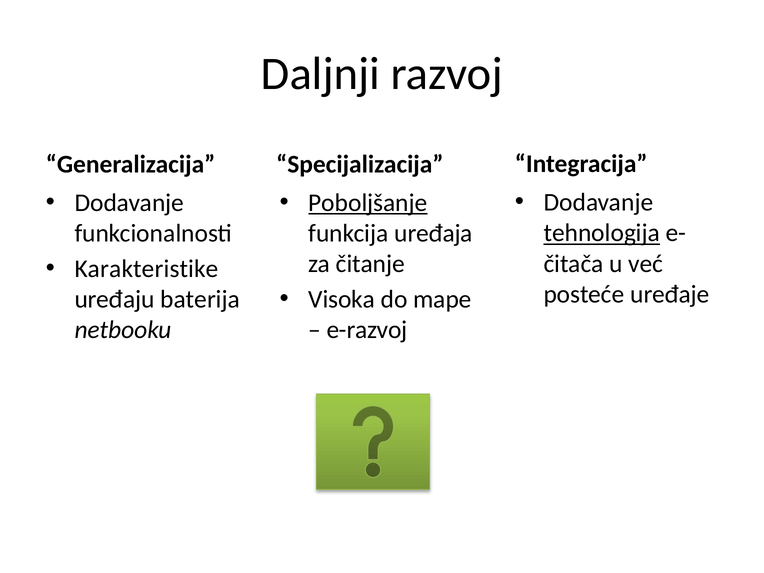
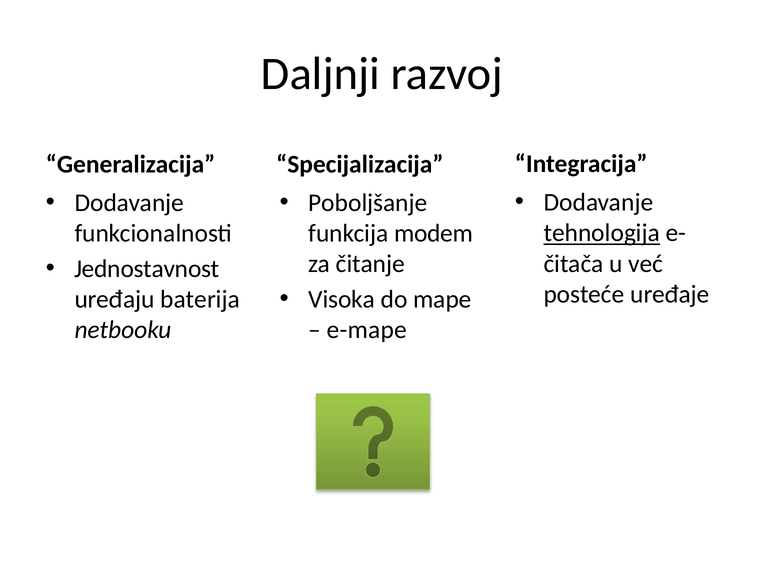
Poboljšanje underline: present -> none (368, 203)
uređaja: uređaja -> modem (434, 233)
Karakteristike: Karakteristike -> Jednostavnost (147, 269)
e-razvoj: e-razvoj -> e-mape (367, 330)
